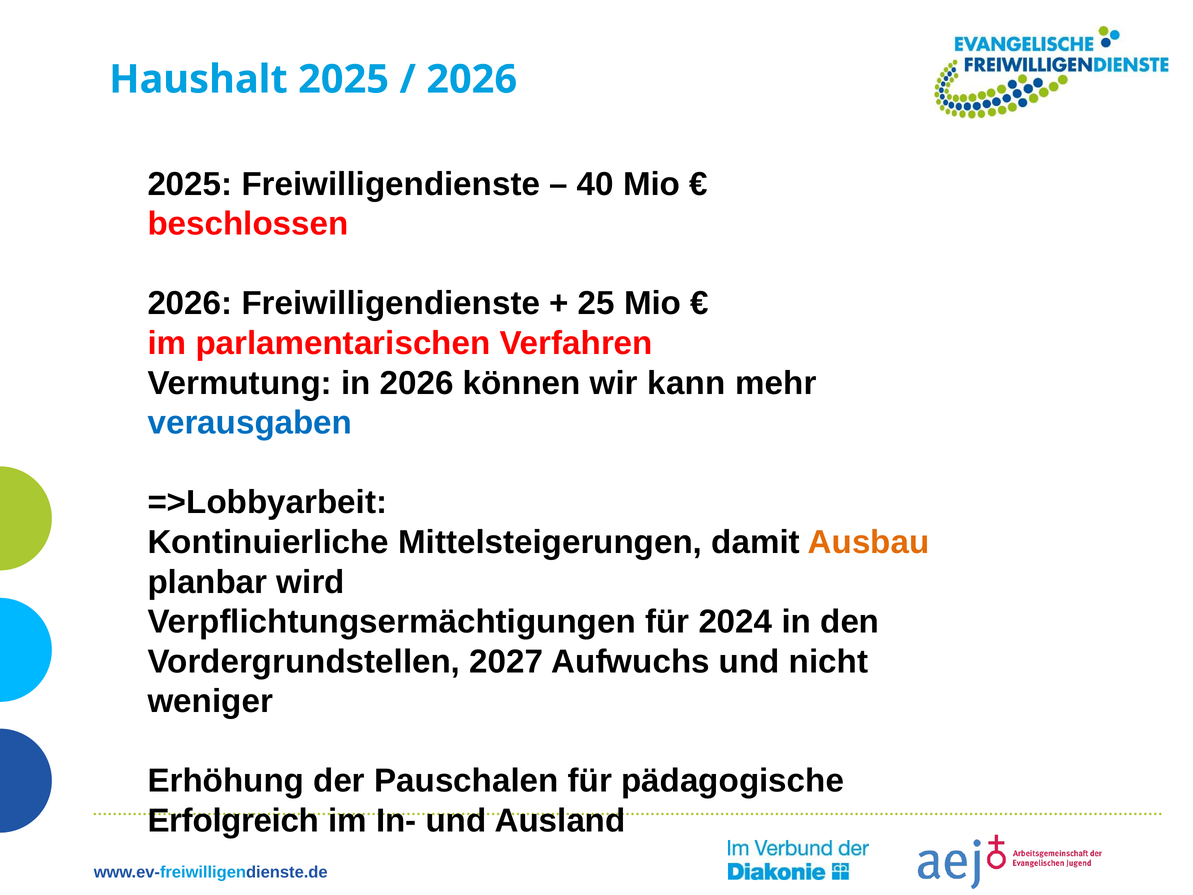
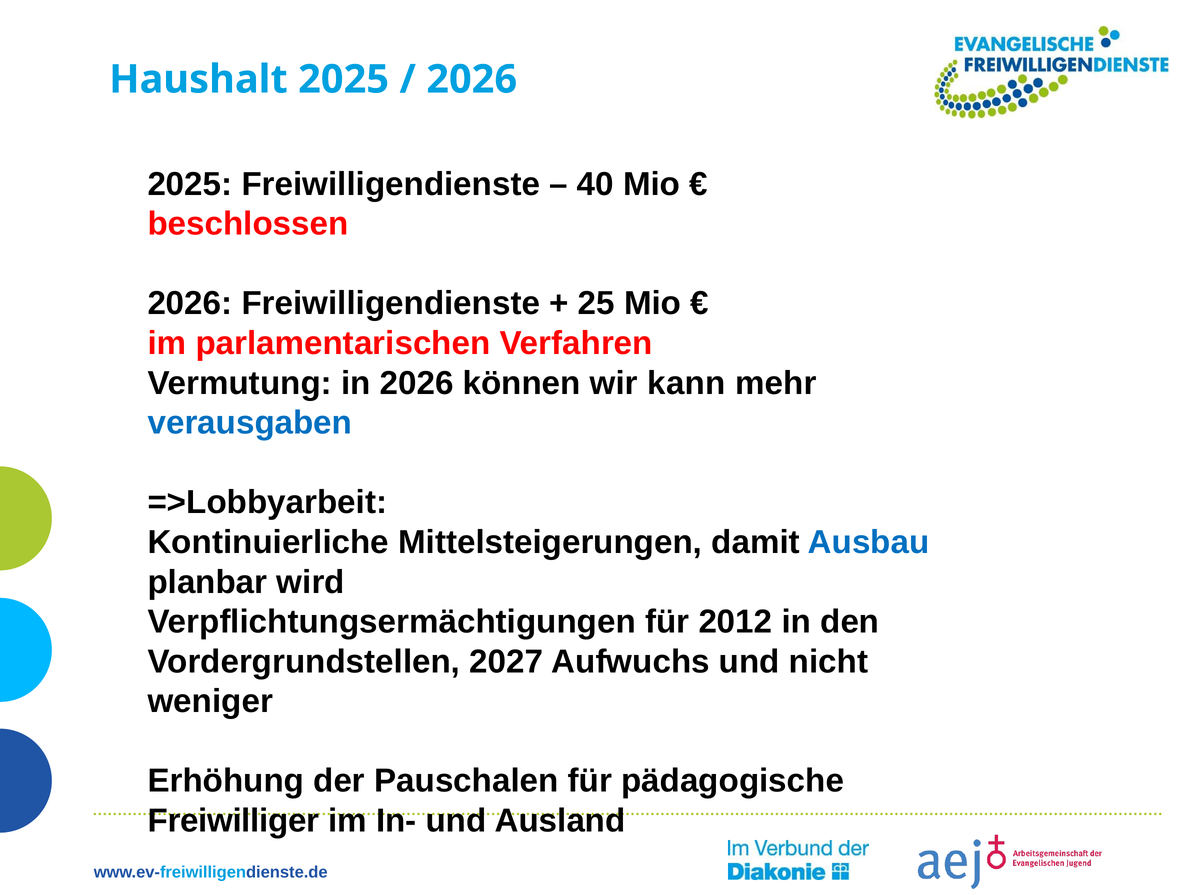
Ausbau colour: orange -> blue (869, 542)
2024: 2024 -> 2012 (735, 622)
Erfolgreich: Erfolgreich -> Freiwilliger (233, 821)
